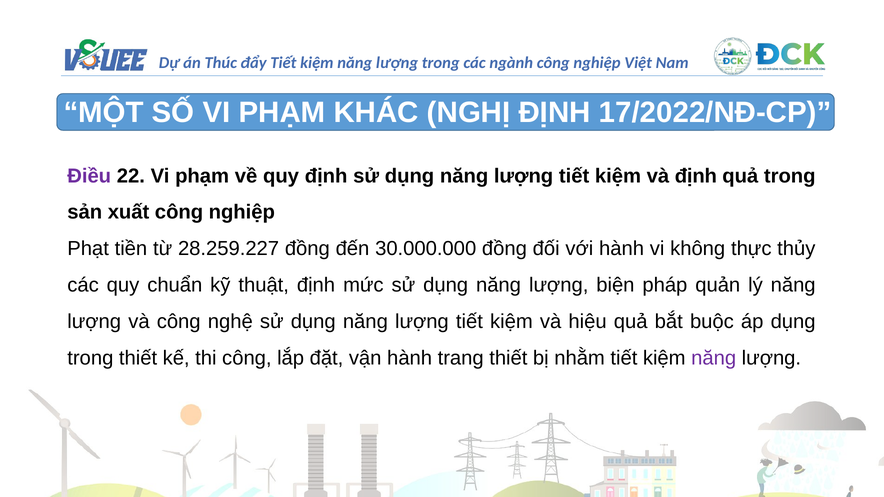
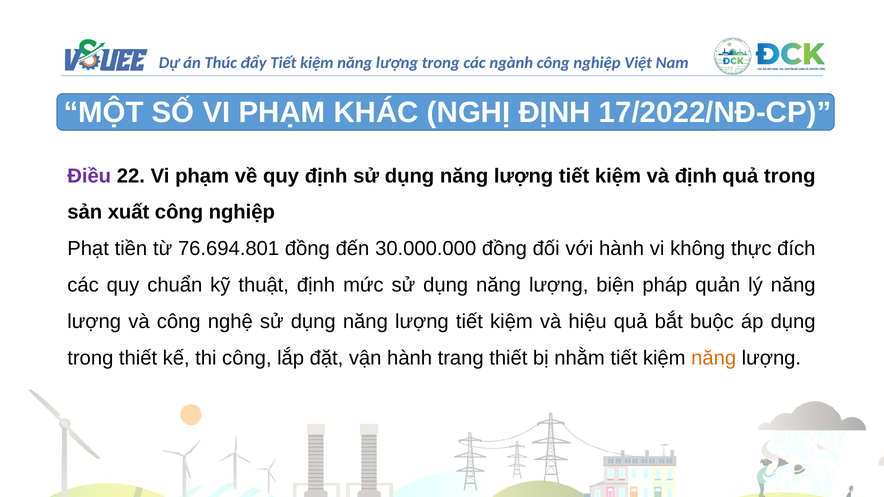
28.259.227: 28.259.227 -> 76.694.801 (229, 249)
thủy: thủy -> đích (796, 249)
năng colour: purple -> orange (714, 358)
